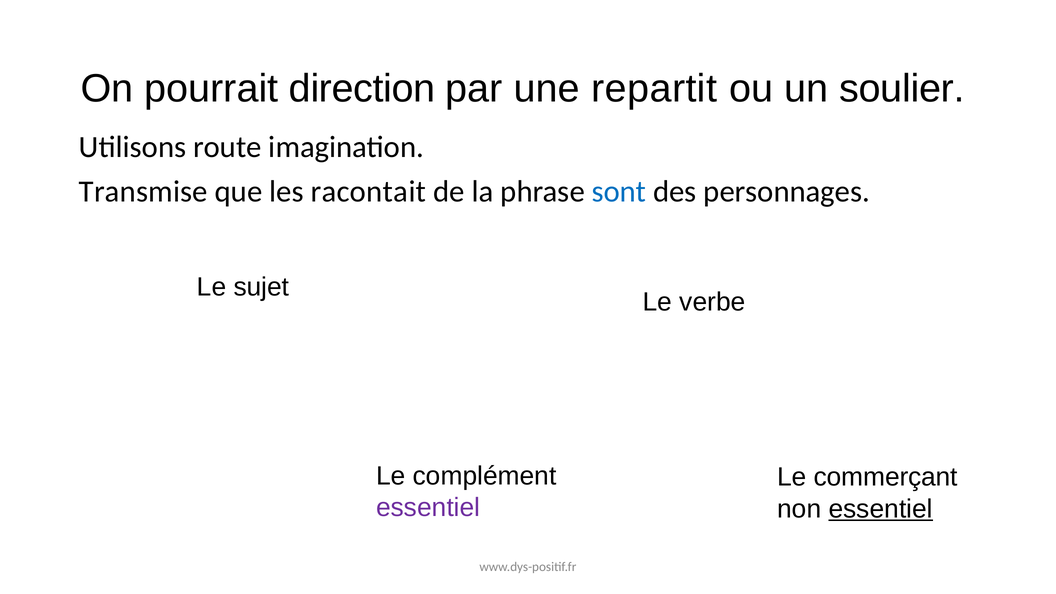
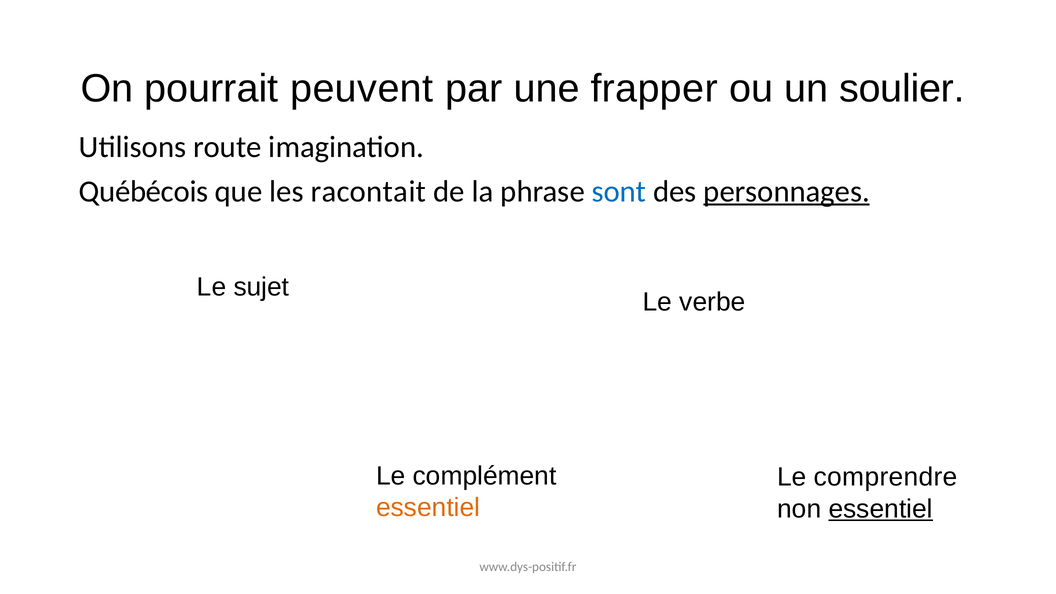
direction: direction -> peuvent (362, 89)
repartit: repartit -> frapper (654, 89)
Transmise: Transmise -> Québécois (144, 191)
personnages underline: none -> present (787, 191)
commerçant: commerçant -> comprendre (886, 477)
essentiel colour: purple -> orange (428, 508)
